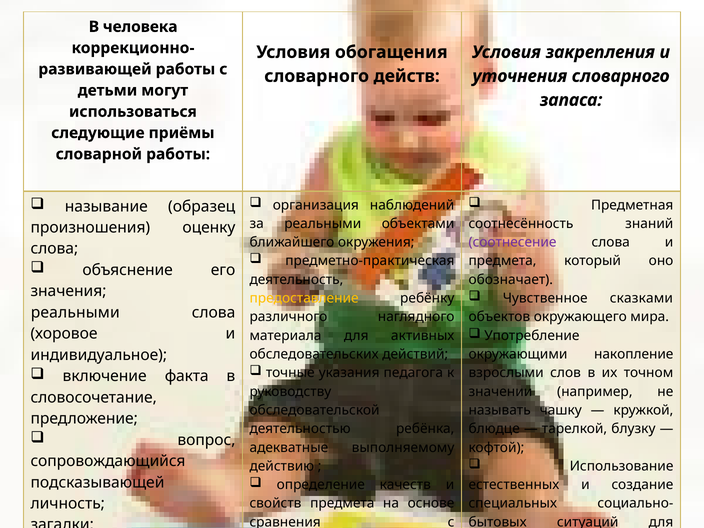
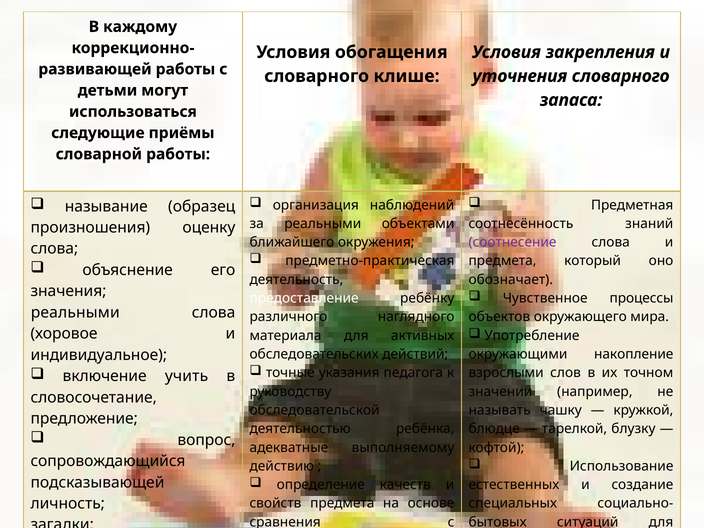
человека: человека -> каждому (140, 27)
действ: действ -> клише (407, 76)
Чувственное сказками: сказками -> процессы (642, 298)
предоставление colour: yellow -> white (304, 298)
факта: факта -> учить (187, 376)
